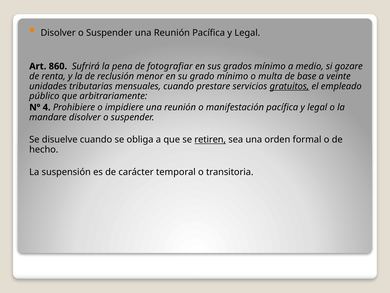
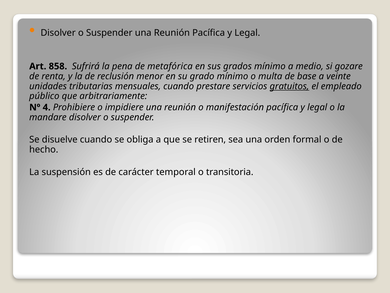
860: 860 -> 858 (58, 66)
fotografiar: fotografiar -> metafórica (170, 66)
retiren underline: present -> none (210, 139)
